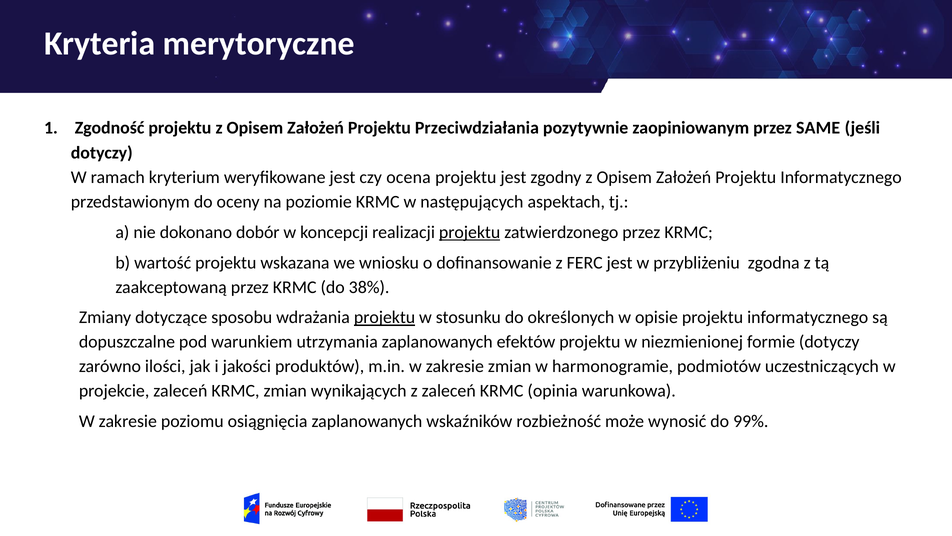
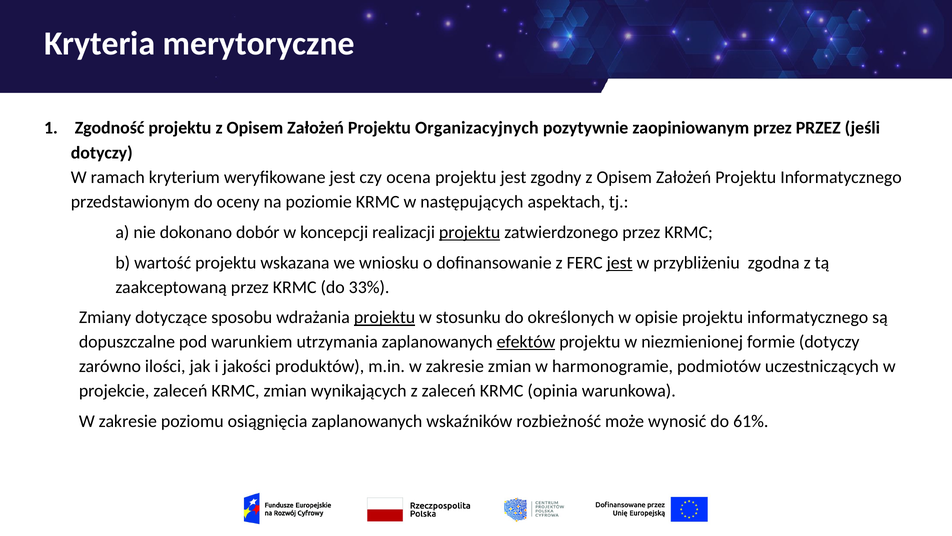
Przeciwdziałania: Przeciwdziałania -> Organizacyjnych (477, 128)
przez SAME: SAME -> PRZEZ (818, 128)
jest underline: none -> present (620, 263)
38%: 38% -> 33% (369, 287)
efektów underline: none -> present (526, 342)
99%: 99% -> 61% (751, 421)
